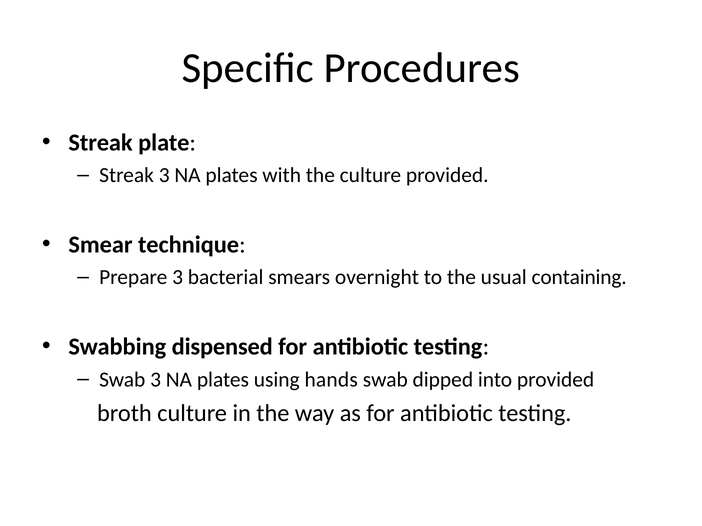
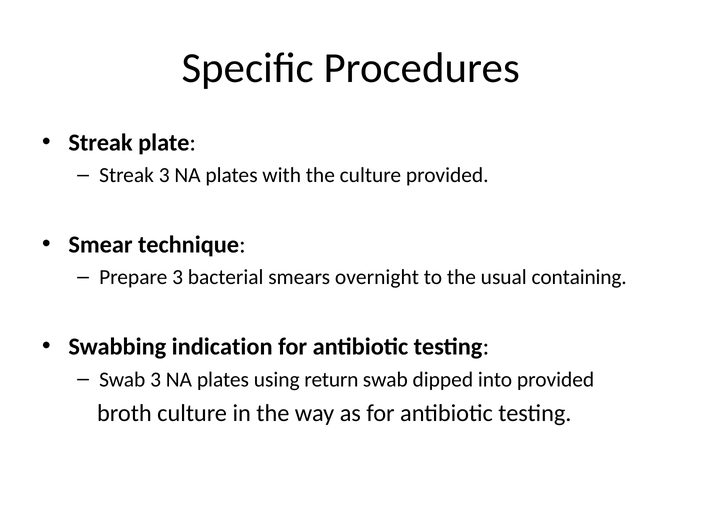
dispensed: dispensed -> indication (222, 347)
hands: hands -> return (331, 380)
